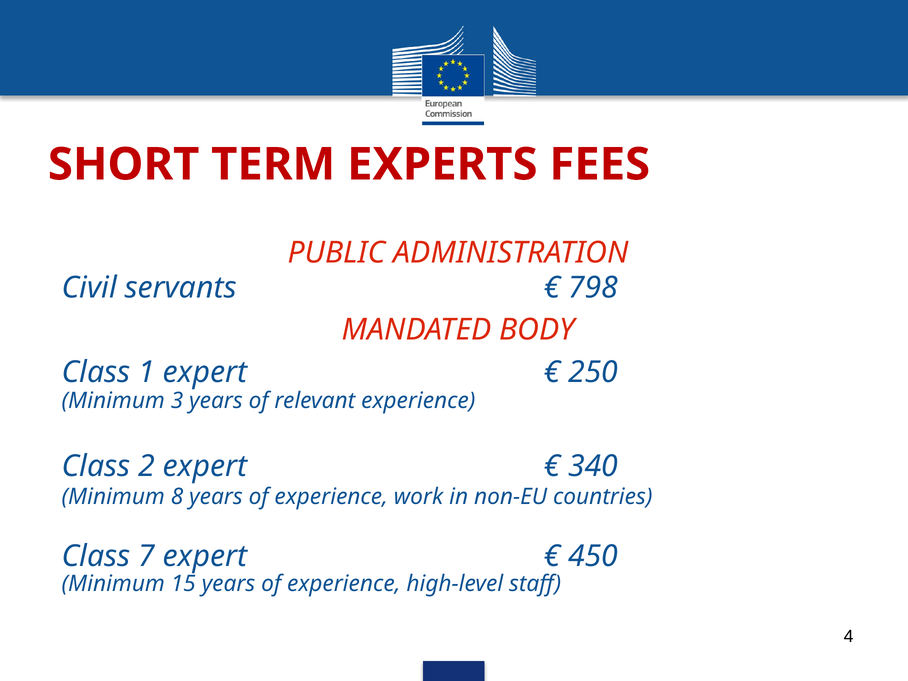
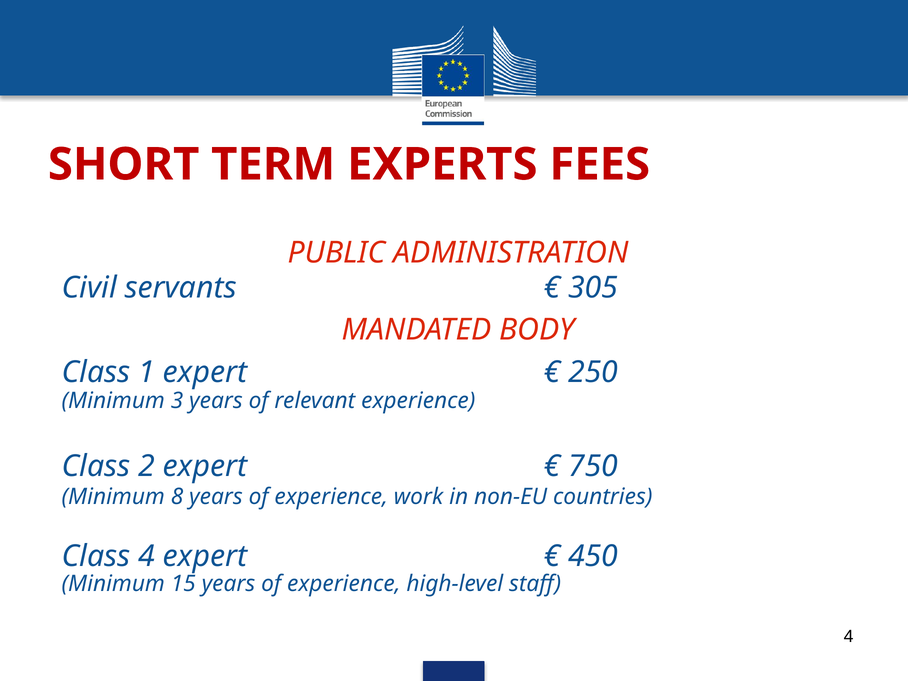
798: 798 -> 305 (593, 288)
340: 340 -> 750 (593, 466)
Class 7: 7 -> 4 (147, 556)
